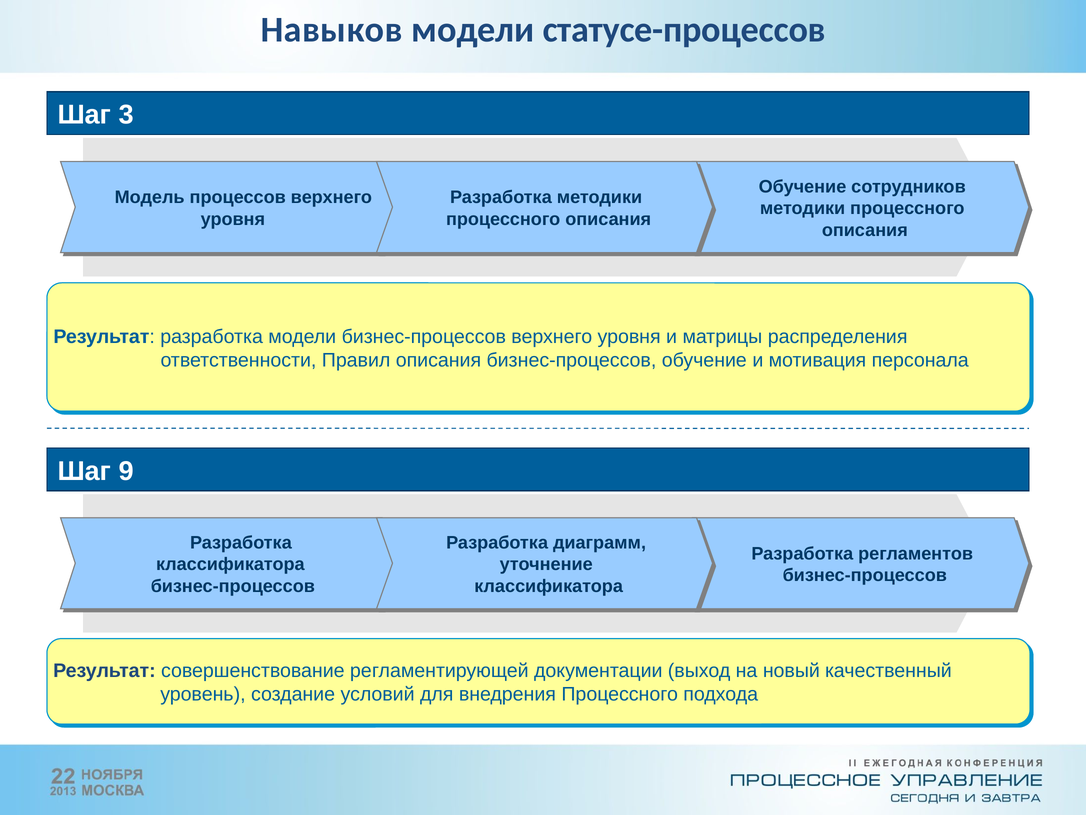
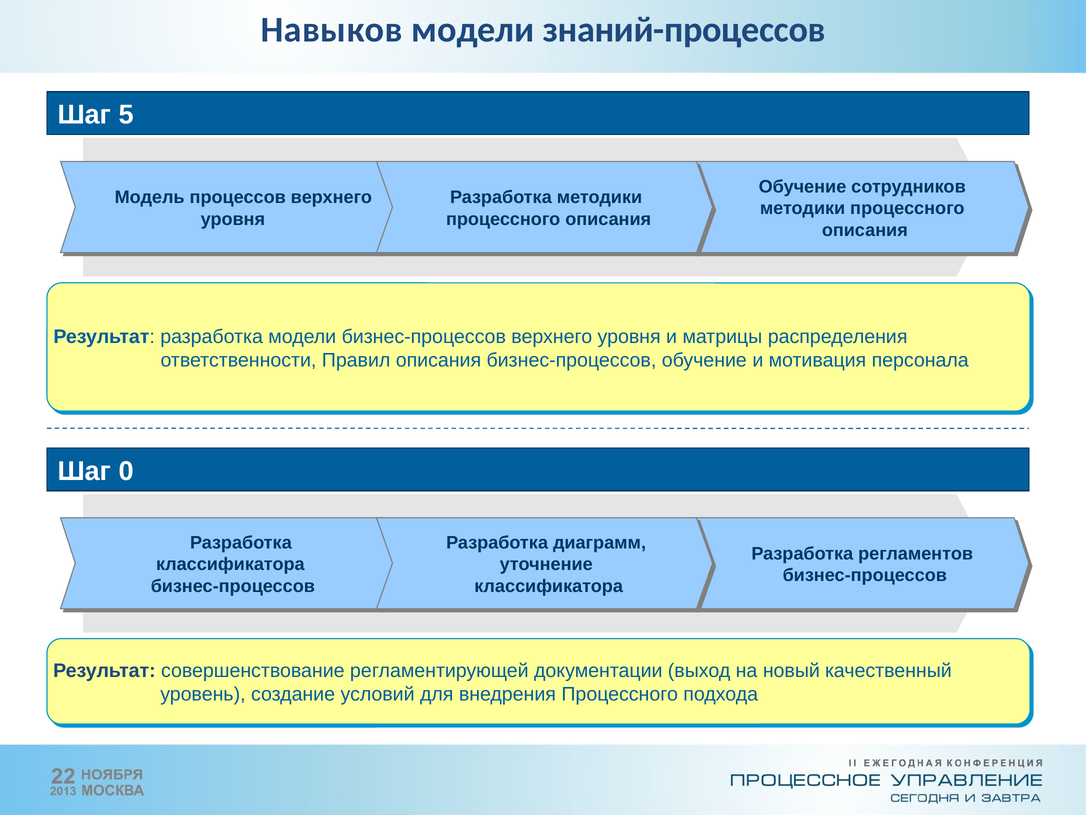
статусе-процессов: статусе-процессов -> знаний-процессов (684, 30)
3: 3 -> 5 (126, 115)
9: 9 -> 0 (126, 471)
